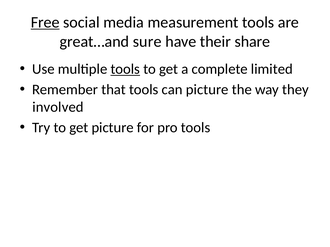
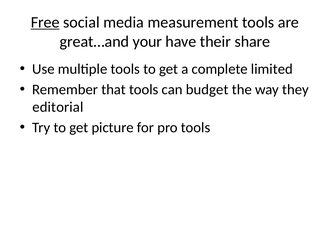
sure: sure -> your (147, 42)
tools underline: present -> none (125, 69)
can picture: picture -> budget (207, 90)
involved: involved -> editorial (58, 107)
